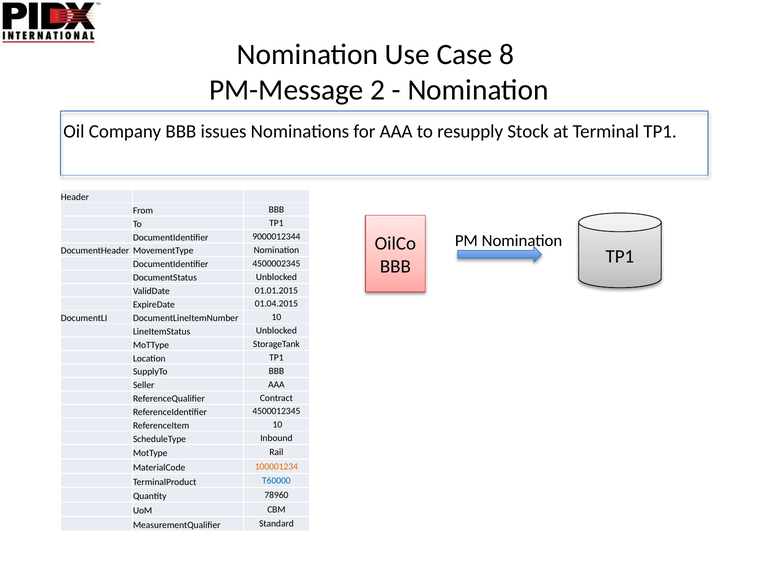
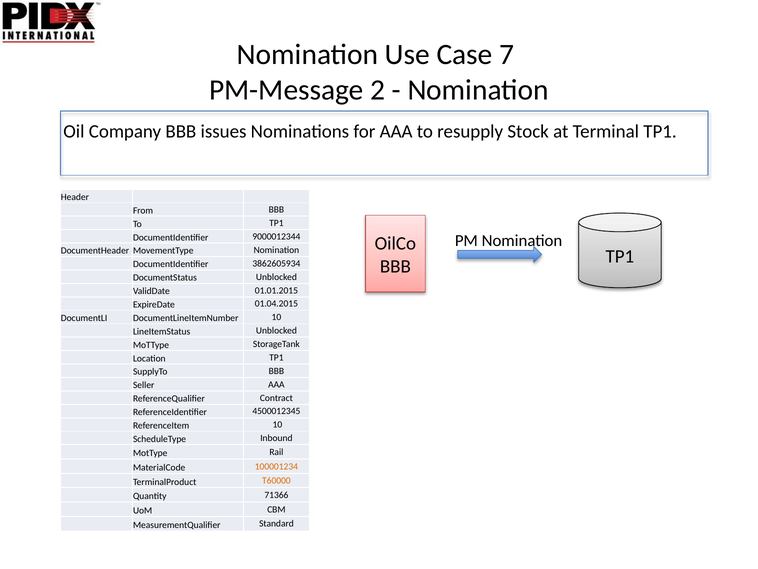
8: 8 -> 7 (507, 55)
4500002345: 4500002345 -> 3862605934 (276, 263)
T60000 colour: blue -> orange (276, 480)
78960: 78960 -> 71366 (276, 495)
